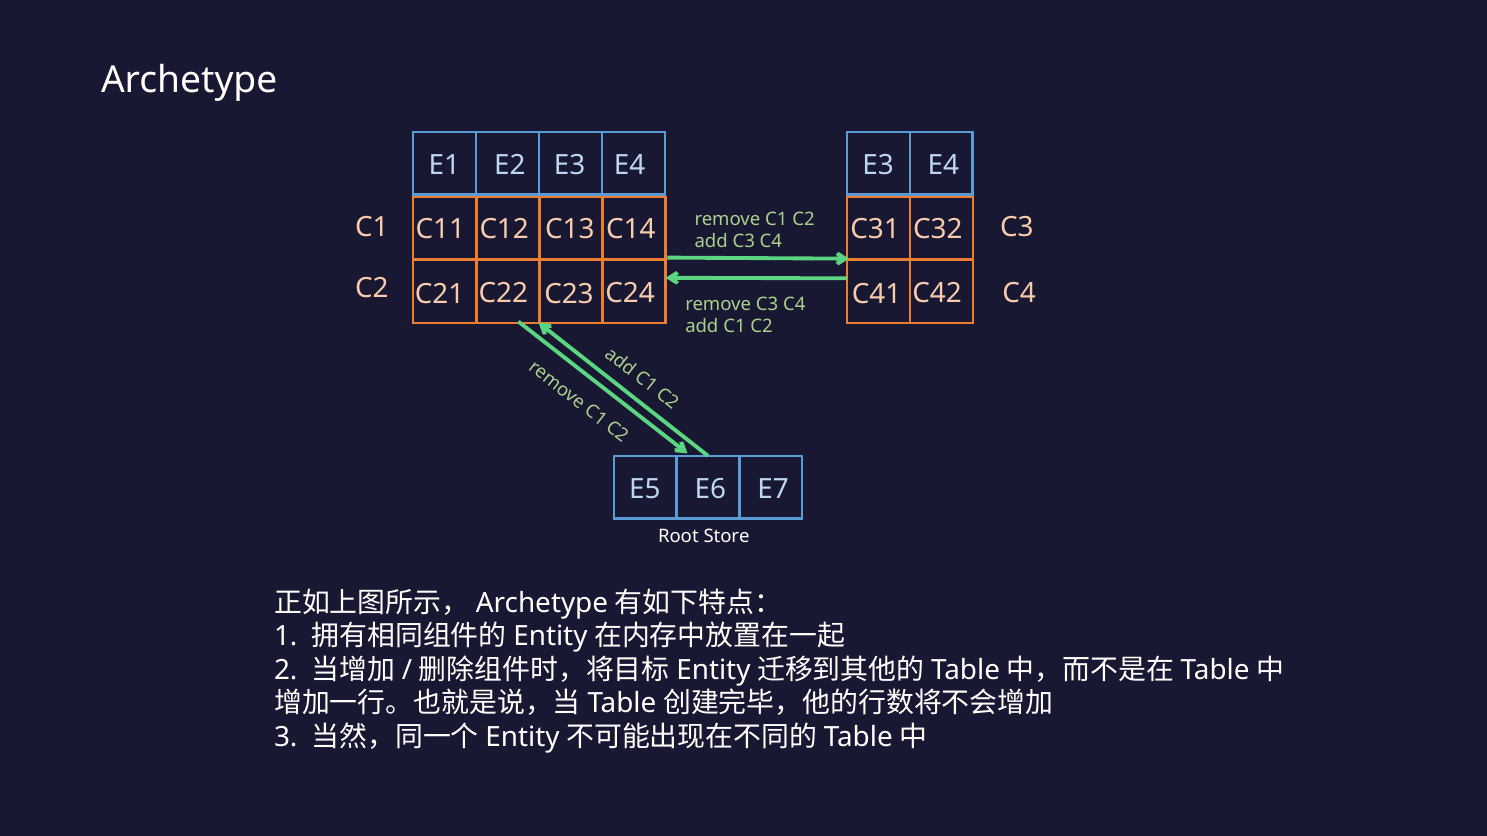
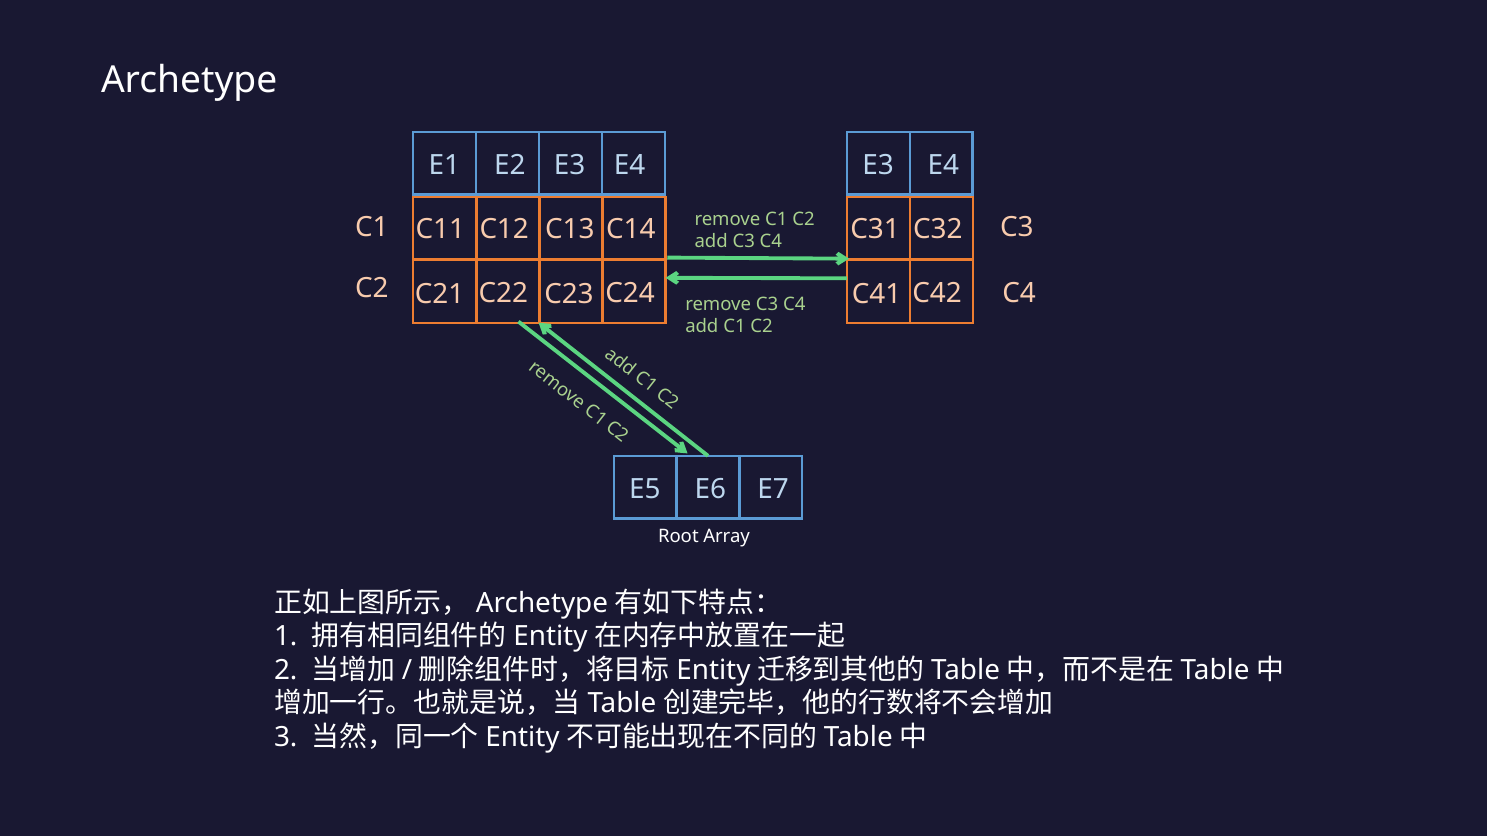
Store: Store -> Array (727, 537)
